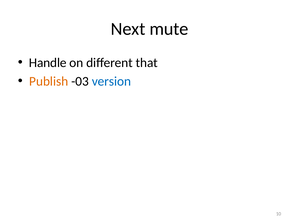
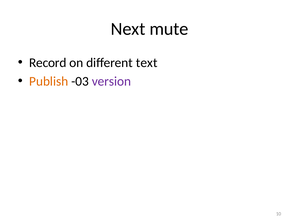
Handle: Handle -> Record (48, 63)
that: that -> text (147, 63)
version colour: blue -> purple (111, 81)
